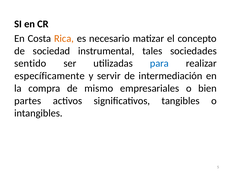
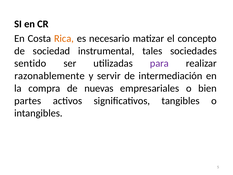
para colour: blue -> purple (159, 63)
específicamente: específicamente -> razonablemente (50, 76)
mismo: mismo -> nuevas (99, 88)
